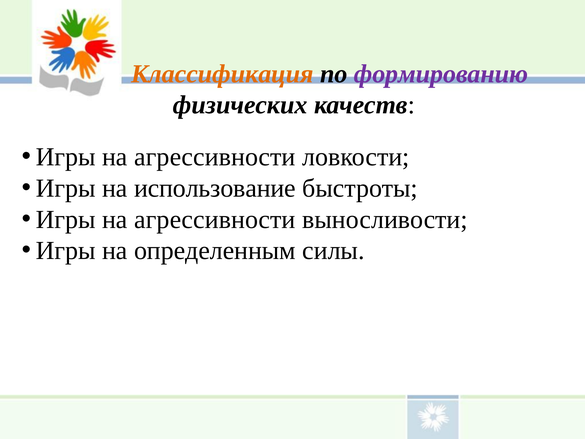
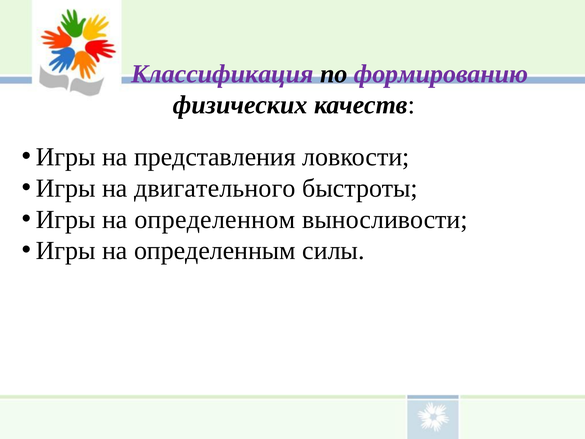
Классификация colour: orange -> purple (222, 74)
агрессивности: агрессивности -> представления (215, 157)
использование: использование -> двигательного (215, 188)
агрессивности: агрессивности -> определенном (215, 219)
